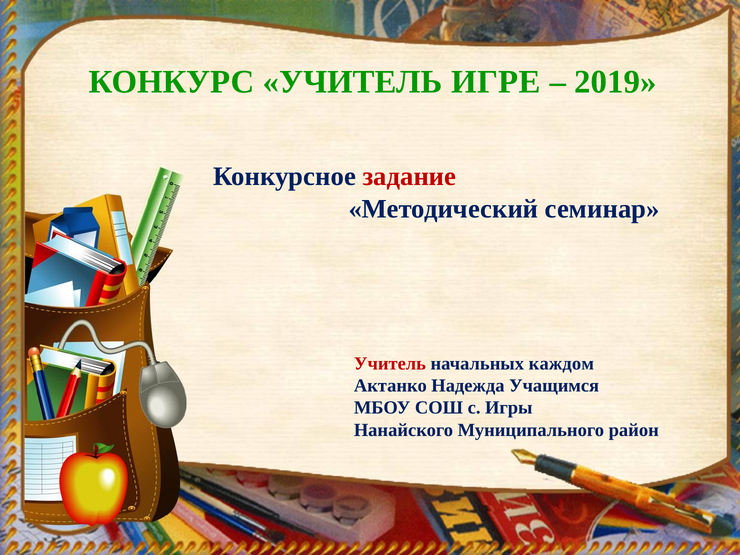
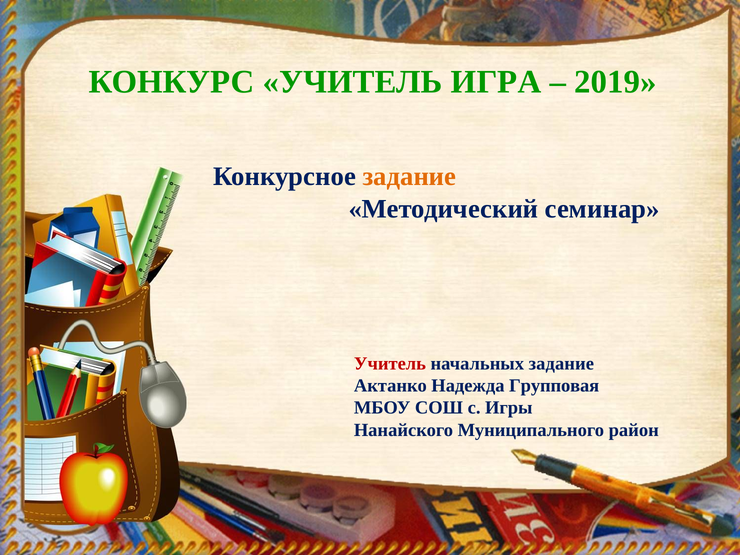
ИГРЕ: ИГРЕ -> ИГРА (496, 82)
задание colour: red -> orange (409, 177)
начальных каждом: каждом -> задание (561, 363)
Учащимся: Учащимся -> Групповая (554, 386)
